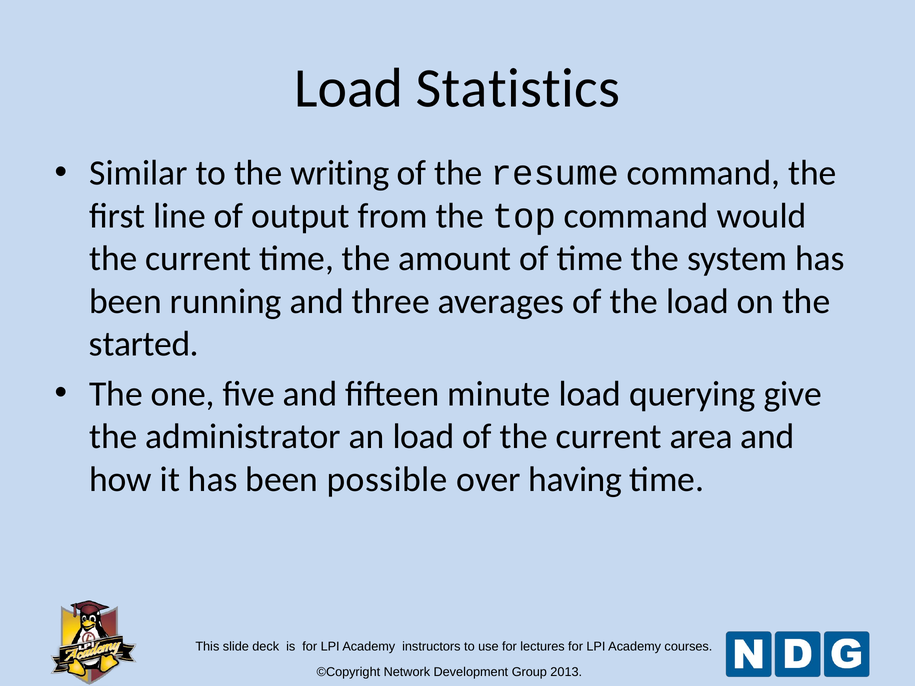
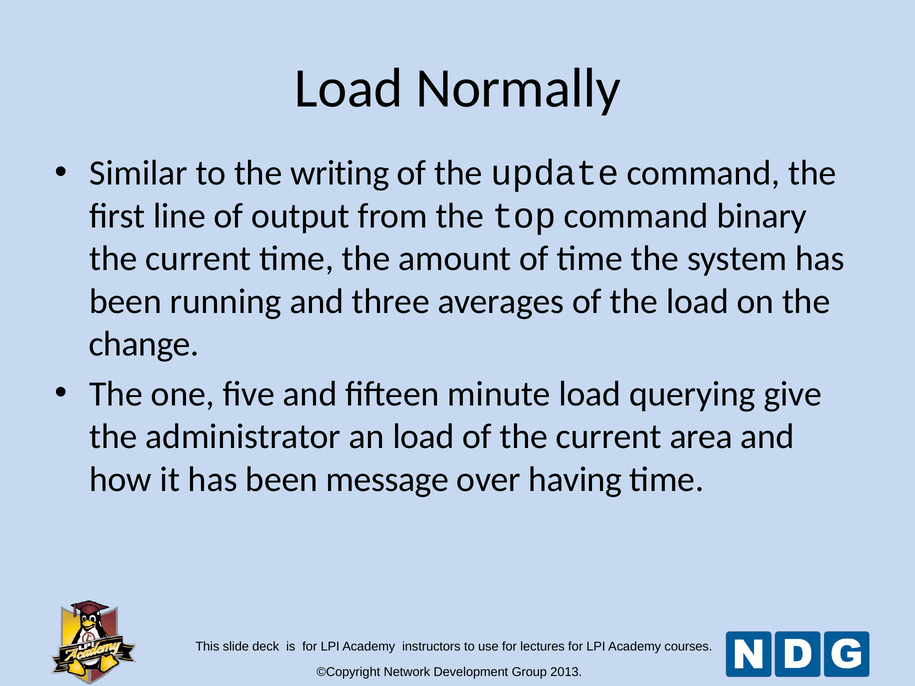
Statistics: Statistics -> Normally (518, 89)
resume: resume -> update (555, 173)
would: would -> binary (762, 216)
started: started -> change (144, 344)
possible: possible -> message (387, 480)
